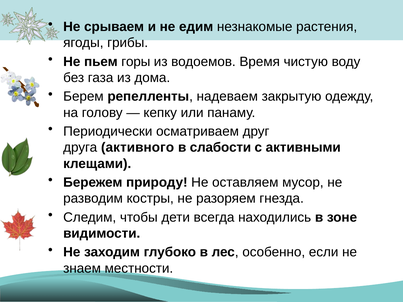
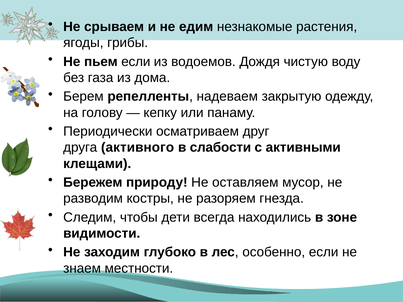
пьем горы: горы -> если (136, 62)
Время: Время -> Дождя (260, 62)
